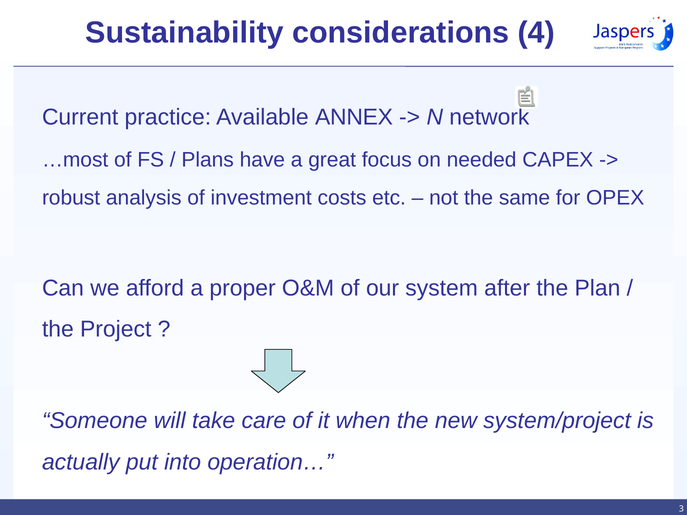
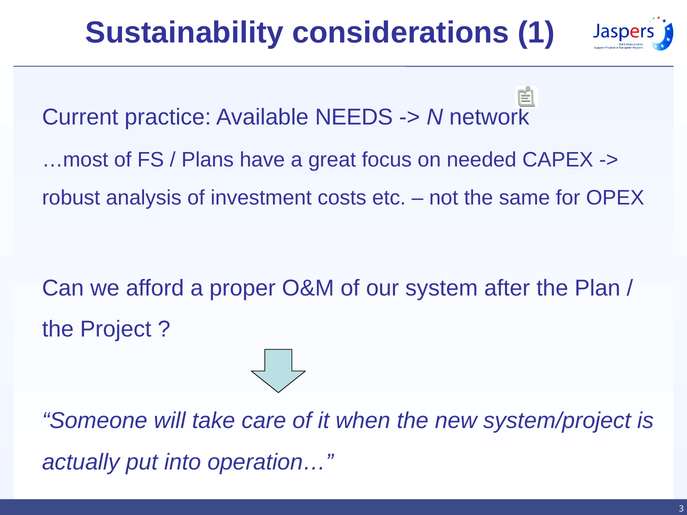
4: 4 -> 1 (536, 33)
ANNEX: ANNEX -> NEEDS (354, 117)
